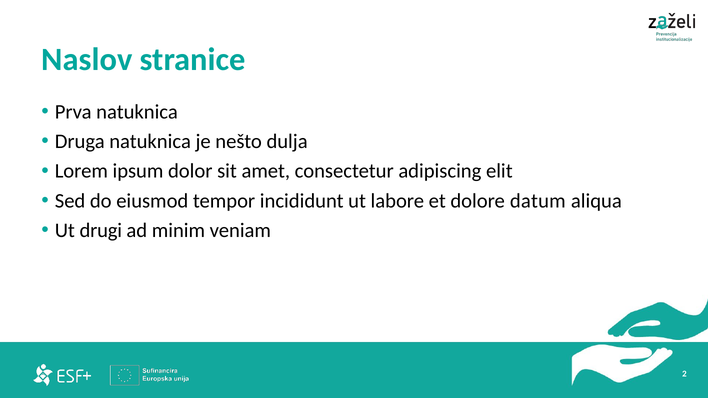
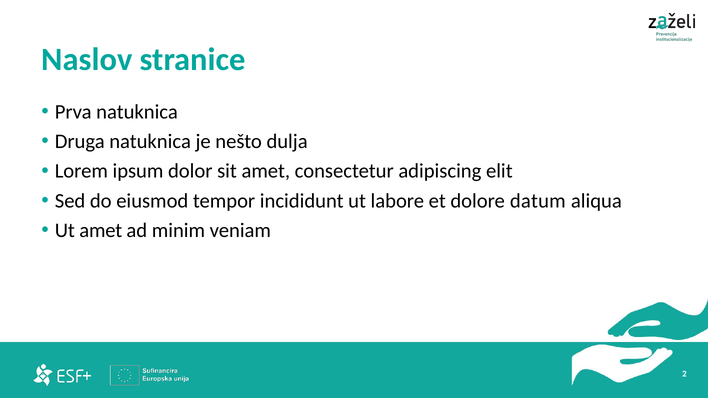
Ut drugi: drugi -> amet (101, 231)
